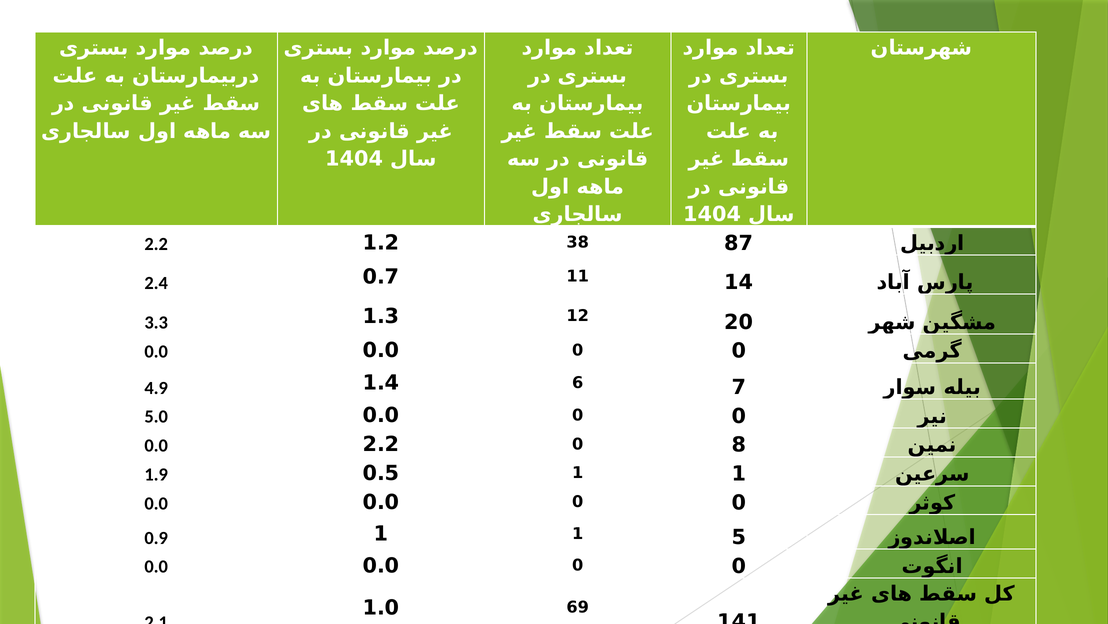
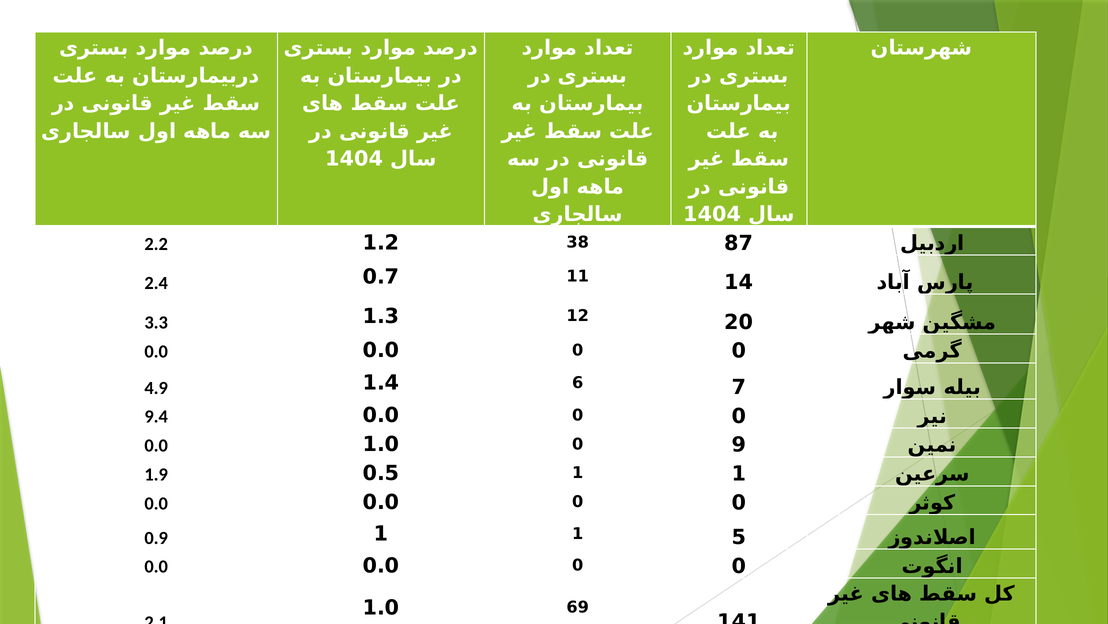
5.0: 5.0 -> 9.4 (156, 416)
0.0 2.2: 2.2 -> 1.0 (381, 444)
8: 8 -> 9 (739, 445)
